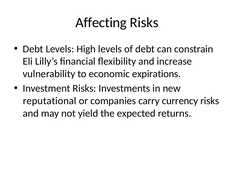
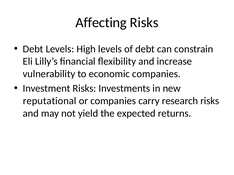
economic expirations: expirations -> companies (156, 74)
currency: currency -> research (180, 101)
